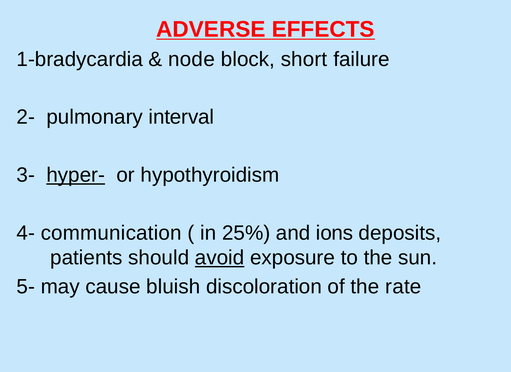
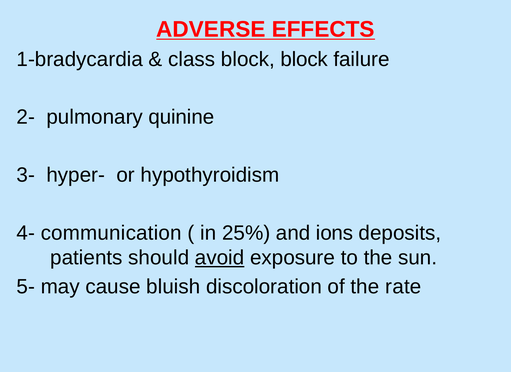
node: node -> class (192, 59)
block short: short -> block (304, 59)
interval: interval -> quinine (181, 117)
hyper- underline: present -> none (76, 175)
